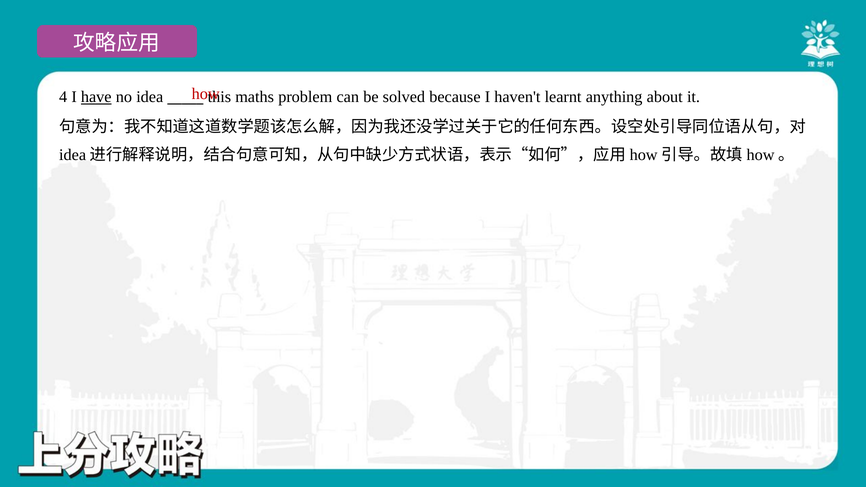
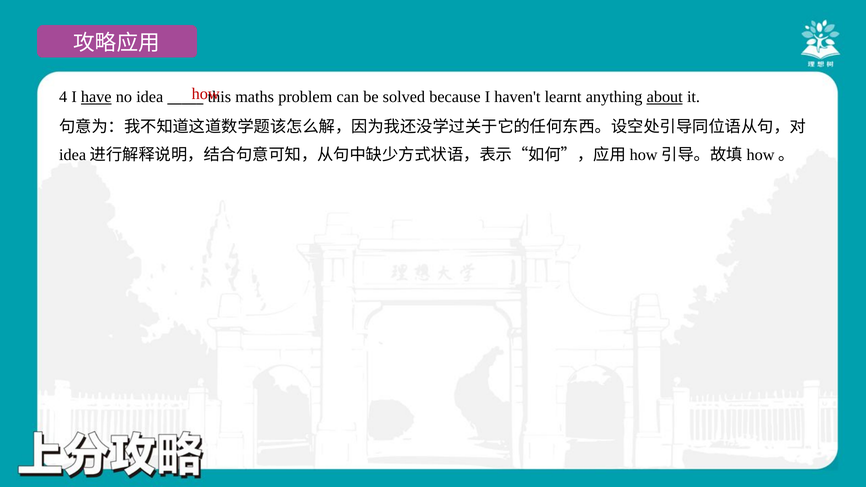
about underline: none -> present (665, 97)
